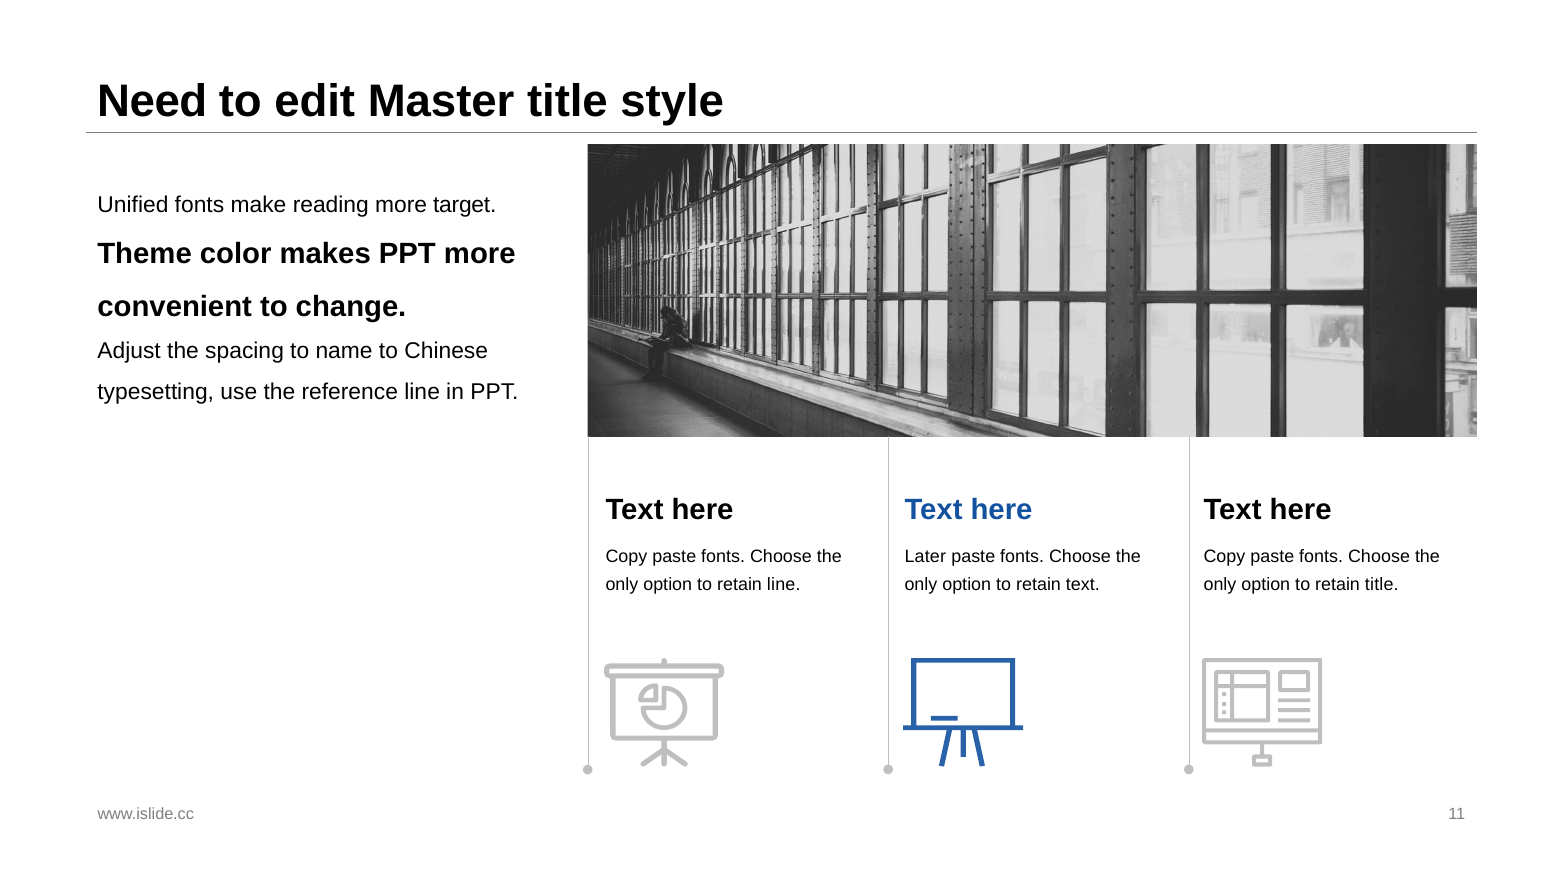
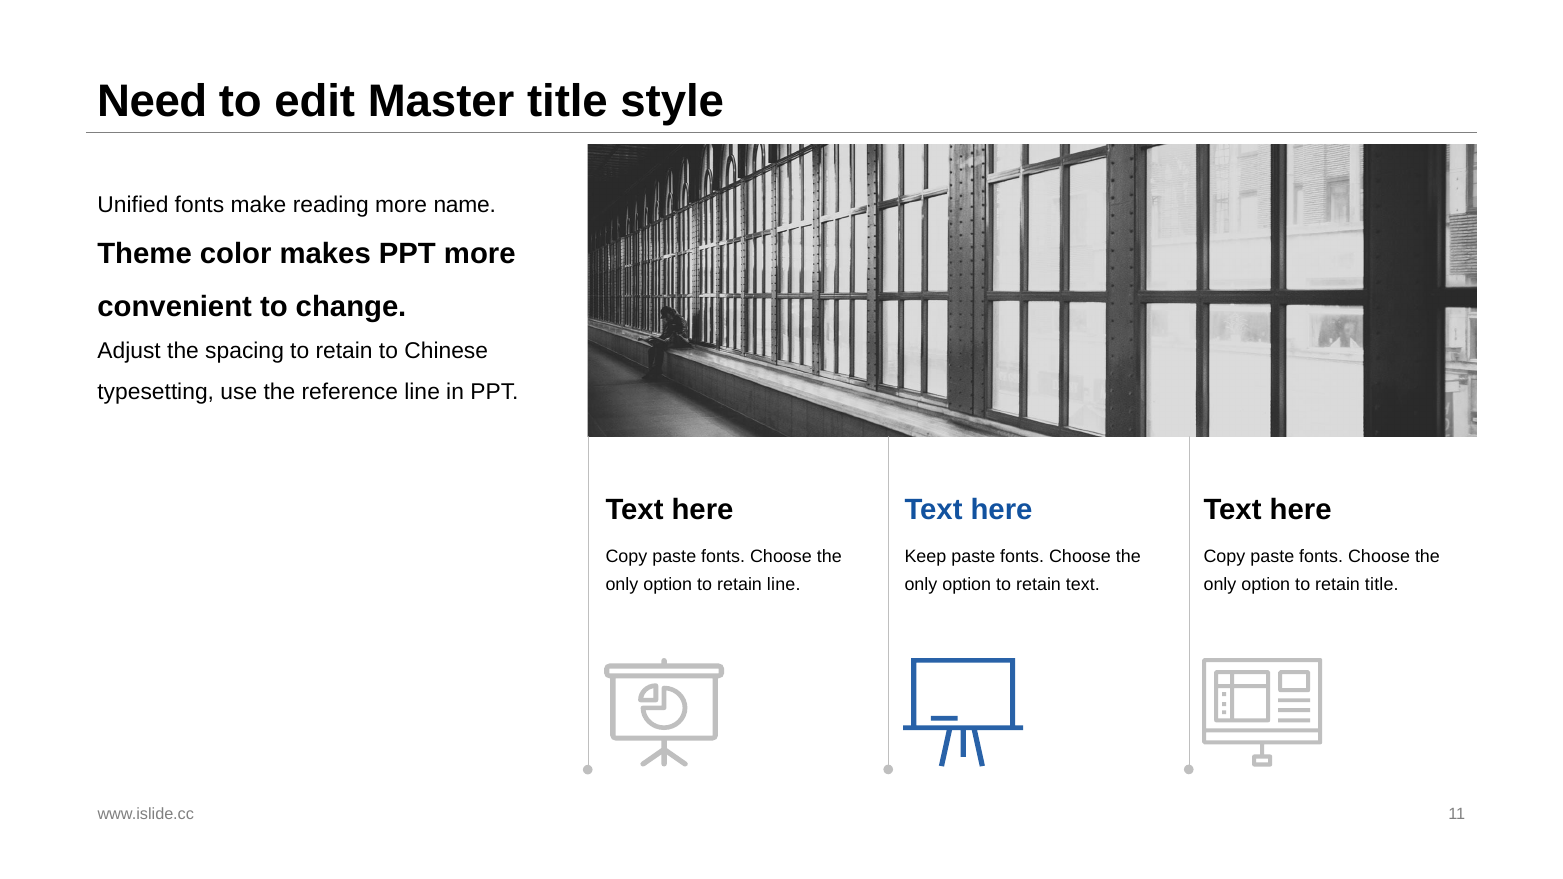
target: target -> name (465, 205)
spacing to name: name -> retain (344, 351)
Later: Later -> Keep (925, 556)
